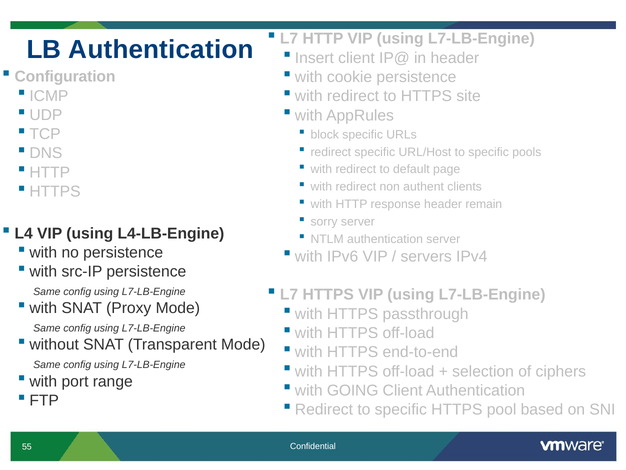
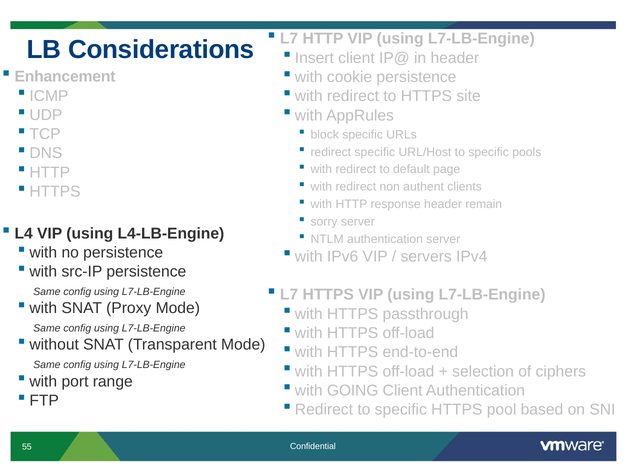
LB Authentication: Authentication -> Considerations (161, 50)
Configuration: Configuration -> Enhancement (65, 77)
